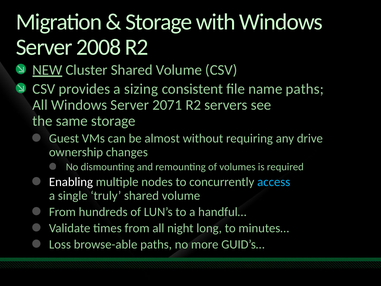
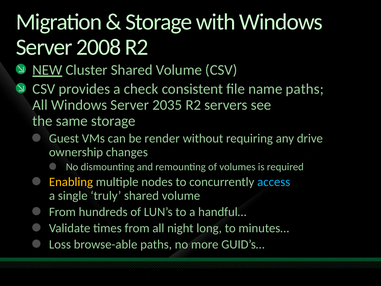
sizing: sizing -> check (141, 89)
2071: 2071 -> 2035 (167, 105)
almost: almost -> render (162, 138)
Enabling colour: white -> yellow (71, 182)
